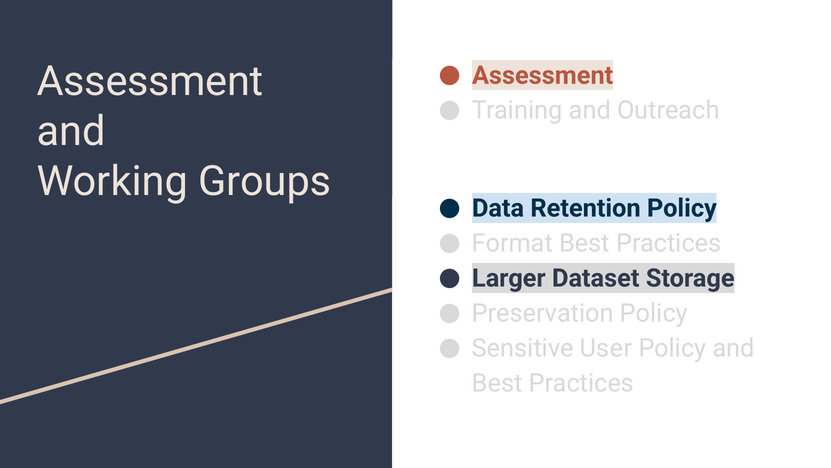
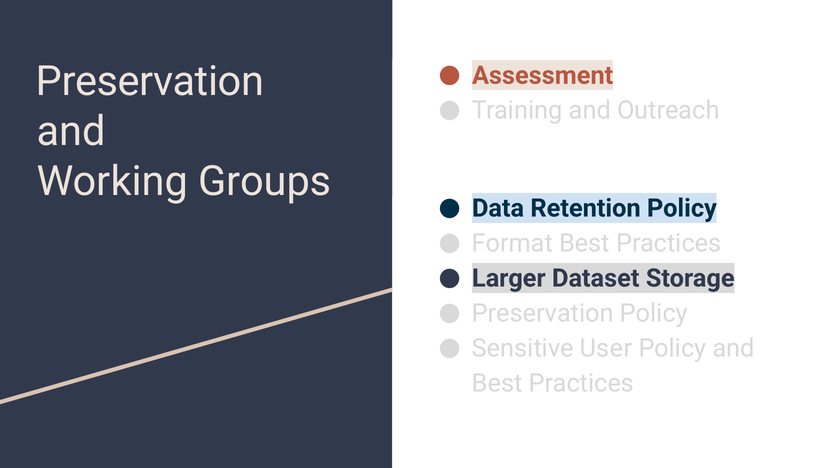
Assessment: Assessment -> Preservation (150, 82)
